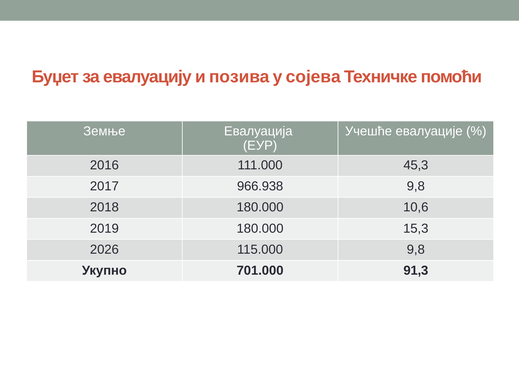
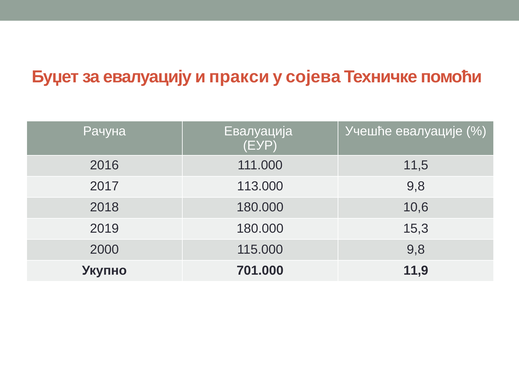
позива: позива -> прaкси (239, 77)
Земње: Земње -> Рачуна (104, 131)
45,3: 45,3 -> 11,5 (416, 165)
966.938: 966.938 -> 113.000 (260, 186)
2026: 2026 -> 2000 (104, 250)
91,3: 91,3 -> 11,9 (416, 271)
